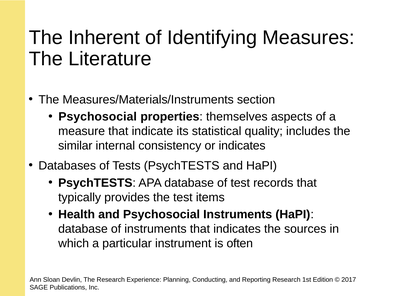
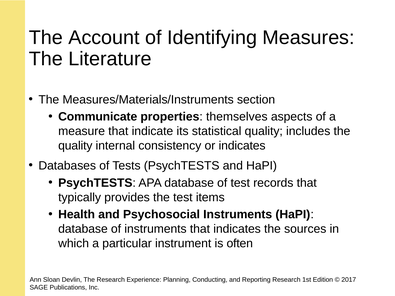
Inherent: Inherent -> Account (104, 38)
Psychosocial: Psychosocial -> Communicate (98, 117)
similar: similar -> quality (75, 146)
